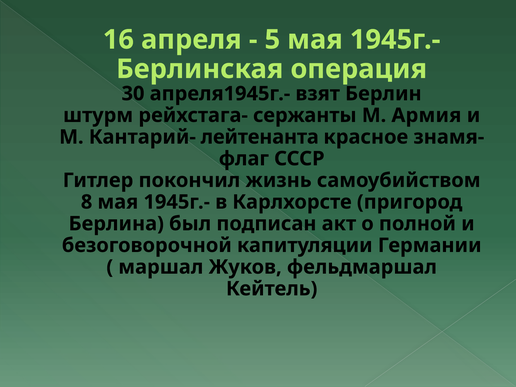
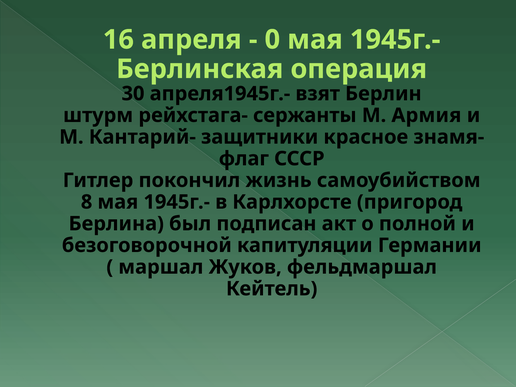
5: 5 -> 0 (272, 40)
лейтенанта: лейтенанта -> защитники (260, 137)
